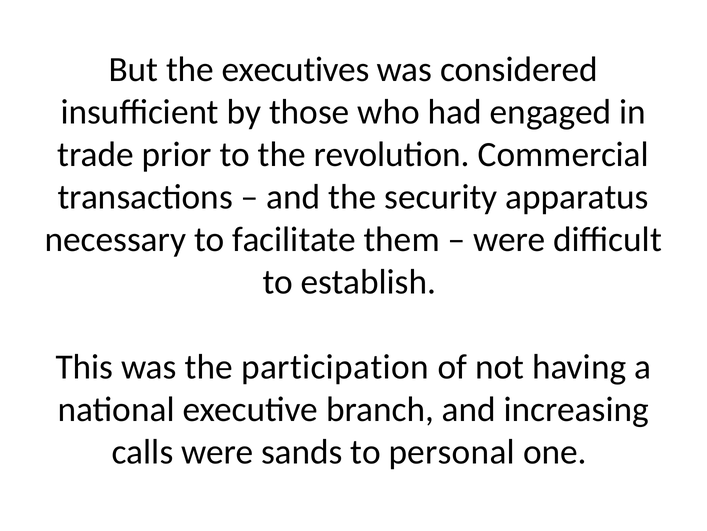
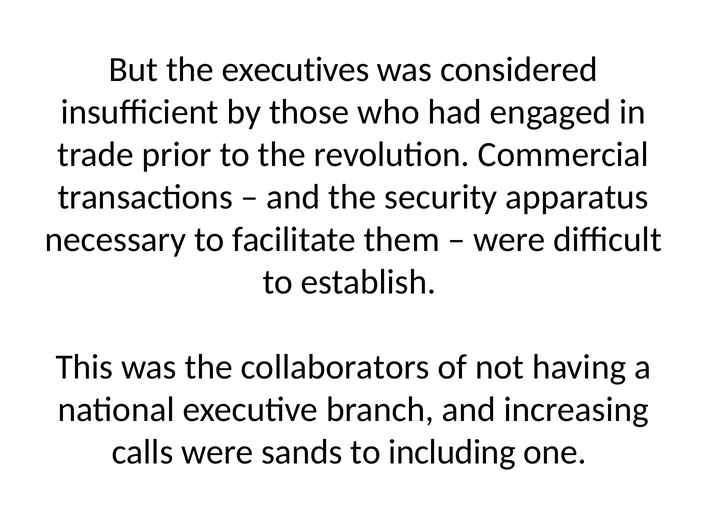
participation: participation -> collaborators (335, 367)
personal: personal -> including (452, 451)
